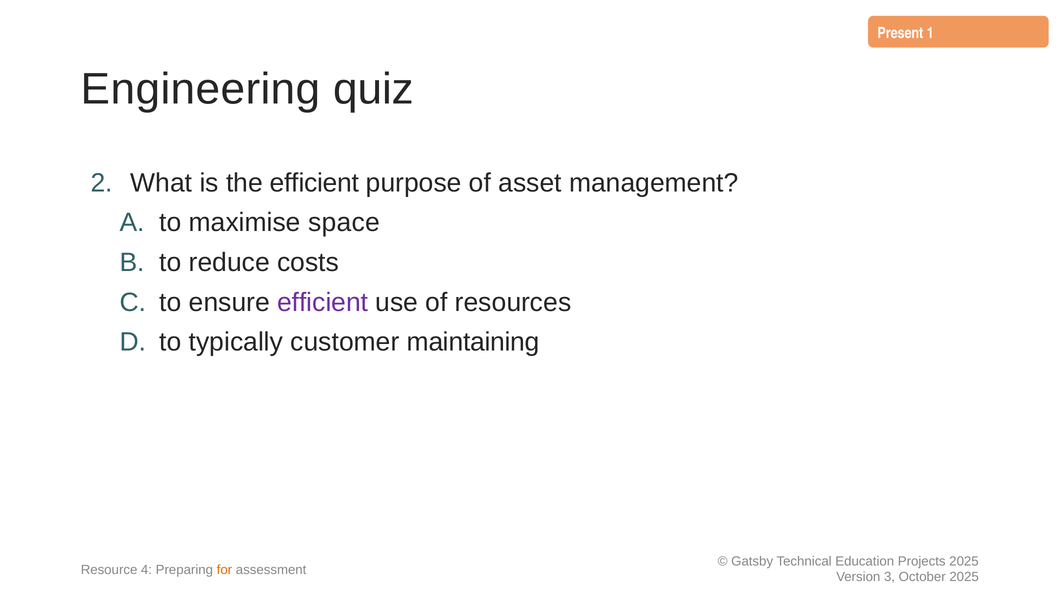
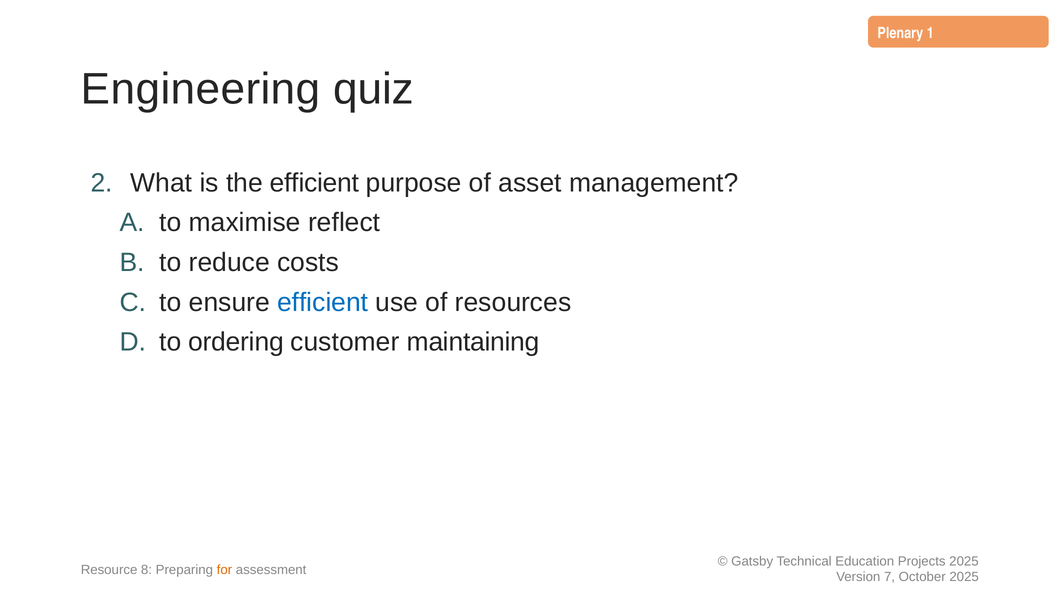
Present: Present -> Plenary (900, 33)
space: space -> reflect (344, 223)
efficient colour: purple -> blue (323, 303)
typically: typically -> ordering (236, 342)
4: 4 -> 8 (147, 570)
3: 3 -> 7 (889, 577)
